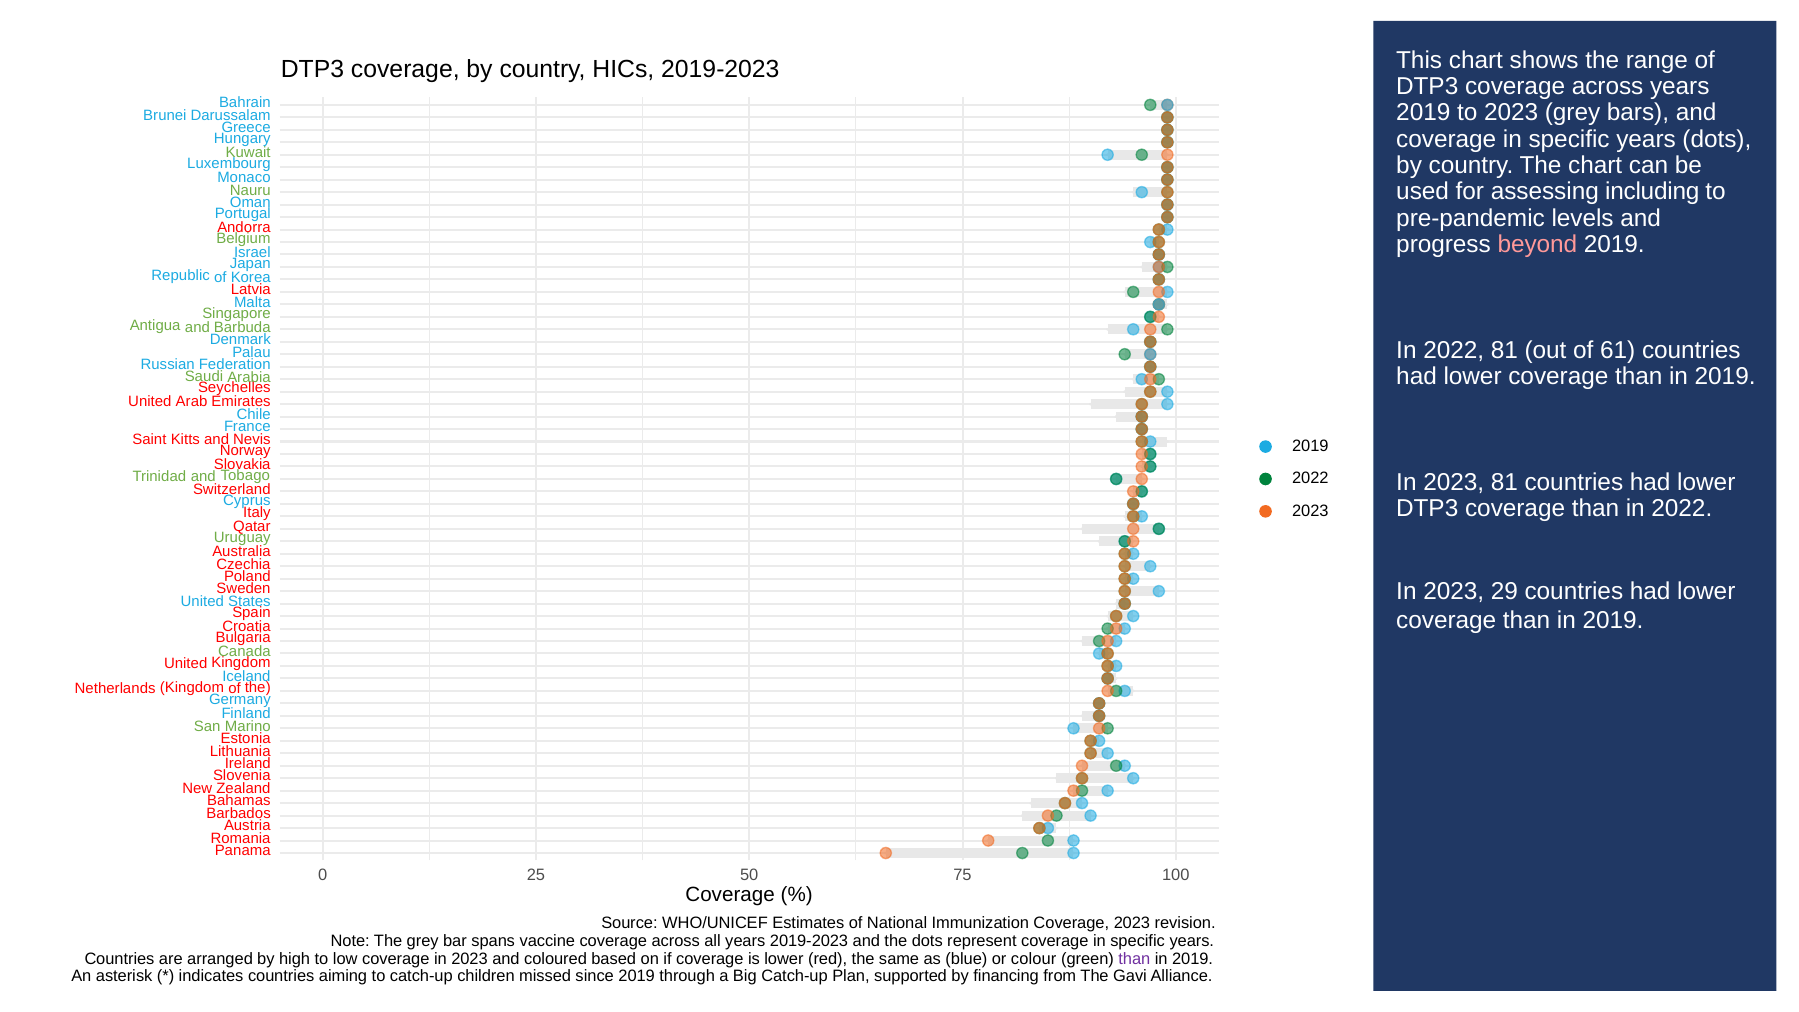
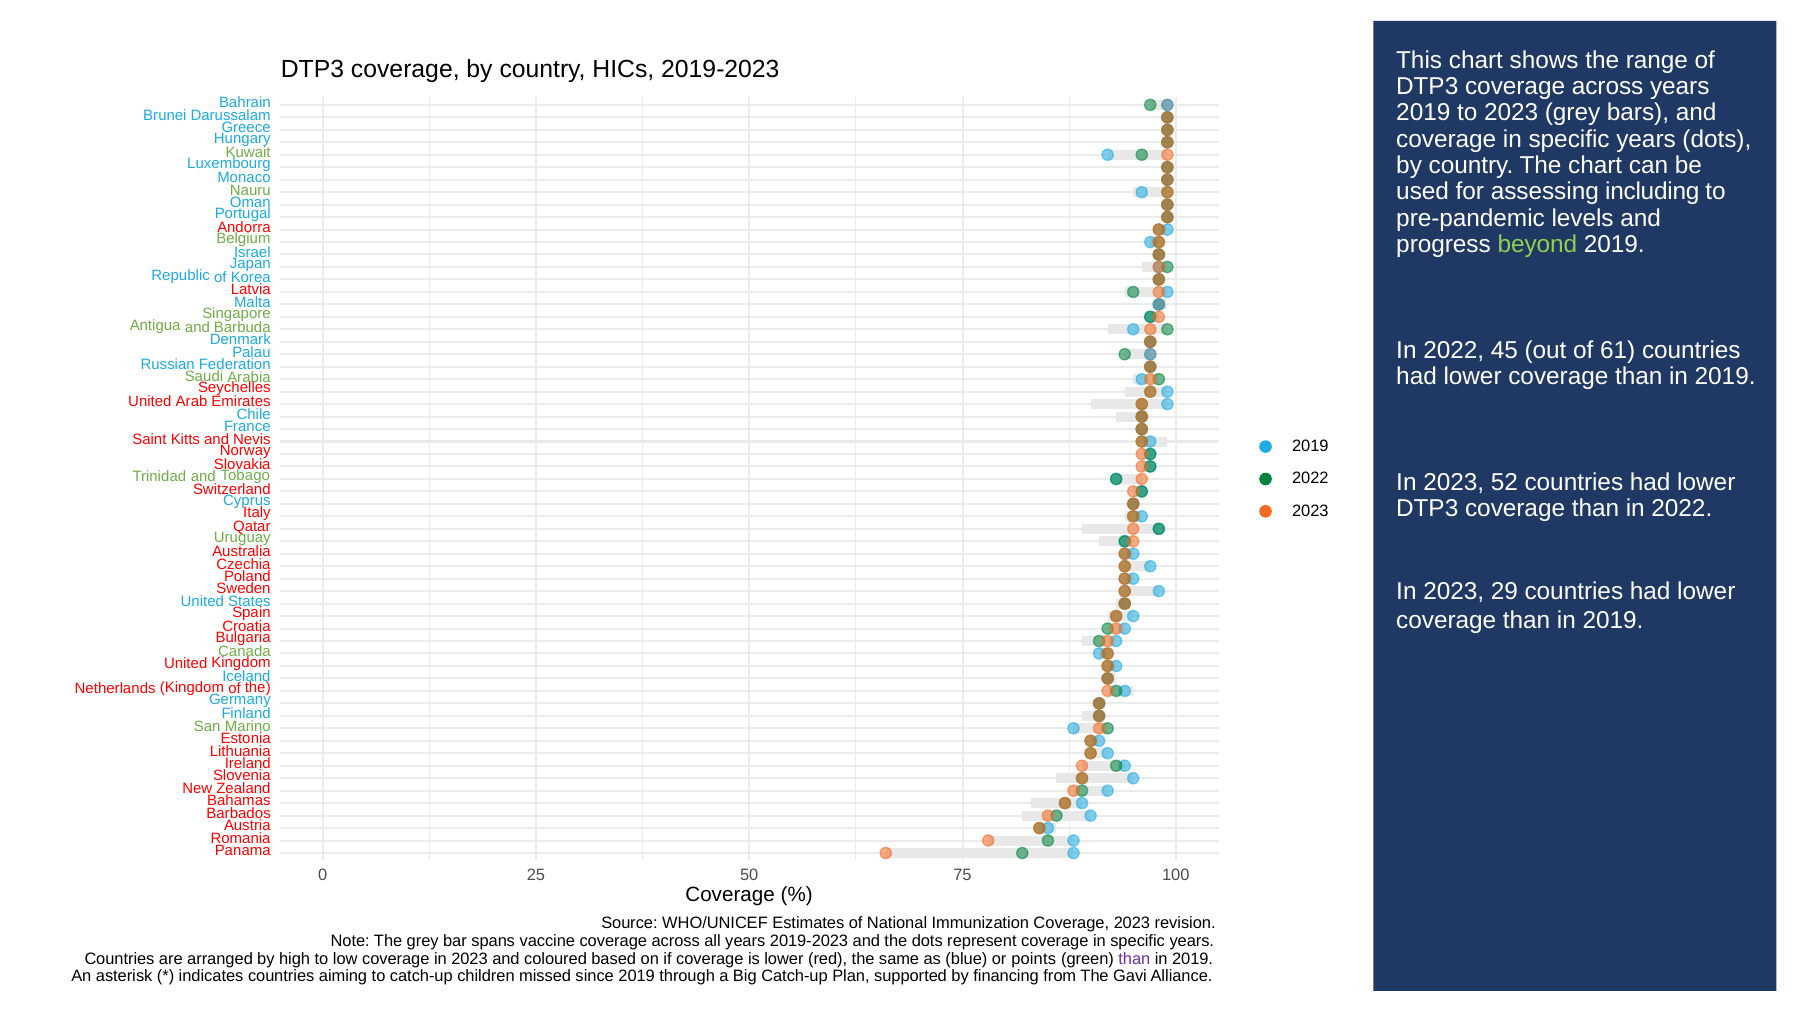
beyond colour: pink -> light green (1537, 245)
2022 81: 81 -> 45 (1504, 350)
2023 81: 81 -> 52 (1504, 482)
colour: colour -> points (1034, 959)
